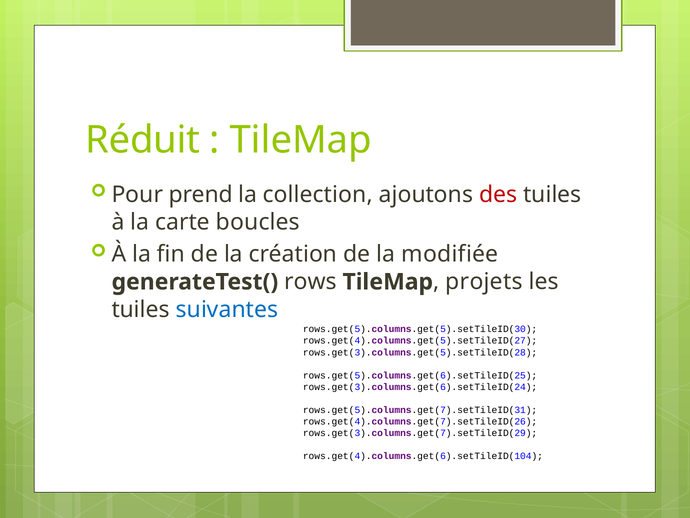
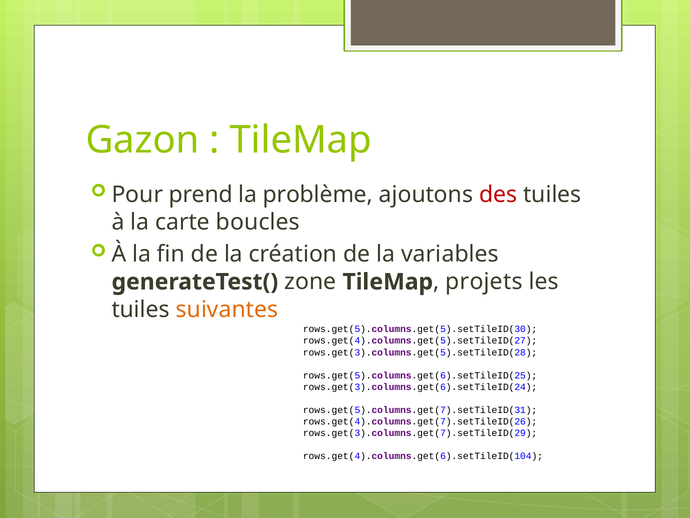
Réduit: Réduit -> Gazon (143, 140)
collection: collection -> problème (318, 194)
modifiée: modifiée -> variables (450, 254)
rows: rows -> zone (310, 282)
suivantes colour: blue -> orange (227, 309)
